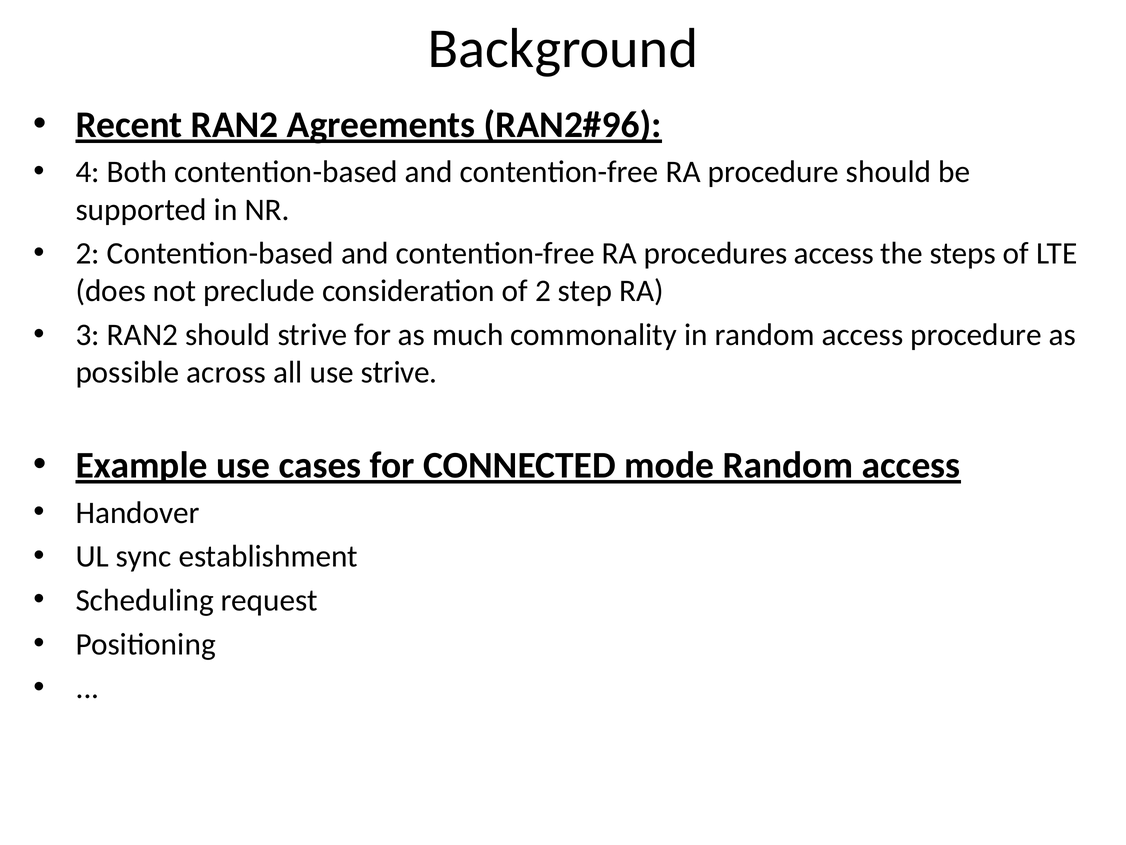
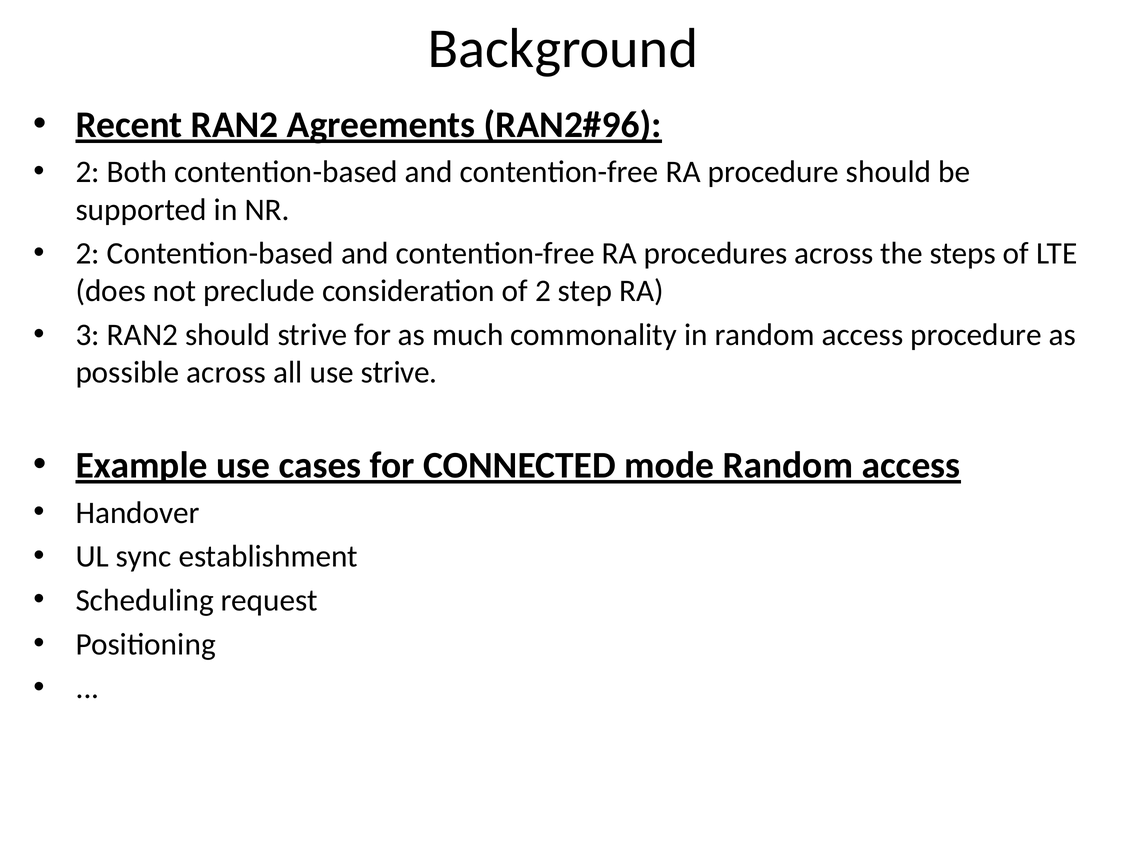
4: 4 -> 2 (88, 172)
procedures access: access -> across (834, 253)
